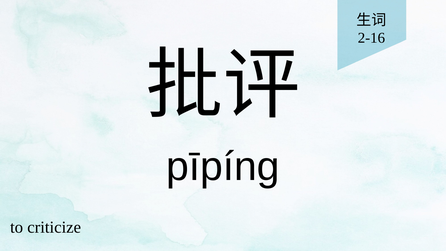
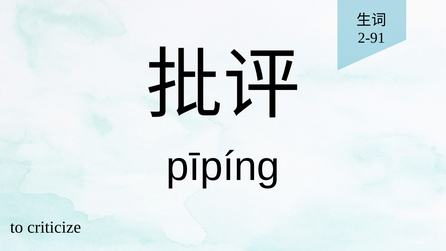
2-16: 2-16 -> 2-91 (371, 38)
